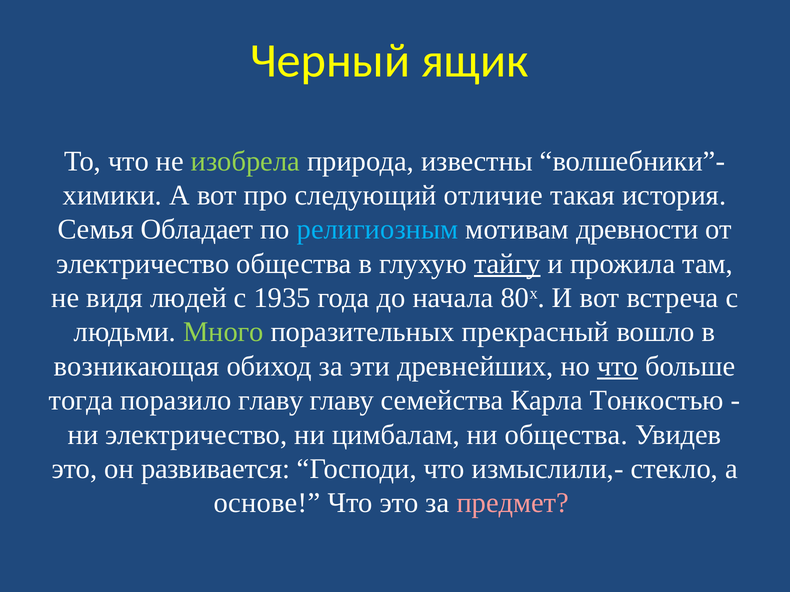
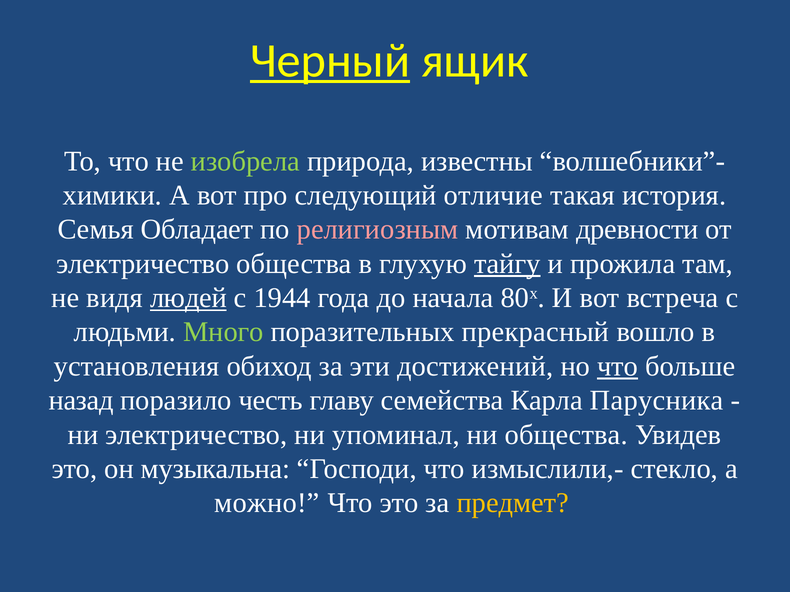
Черный underline: none -> present (330, 61)
религиозным colour: light blue -> pink (378, 230)
людей underline: none -> present (188, 298)
1935: 1935 -> 1944 (282, 298)
возникающая: возникающая -> установления (137, 367)
древнейших: древнейших -> достижений (475, 367)
тогда: тогда -> назад (81, 401)
поразило главу: главу -> честь (271, 401)
Тонкостью: Тонкостью -> Парусника (657, 401)
цимбалам: цимбалам -> упоминал (396, 435)
развивается: развивается -> музыкальна (215, 469)
основе: основе -> можно (267, 503)
предмет colour: pink -> yellow (513, 503)
